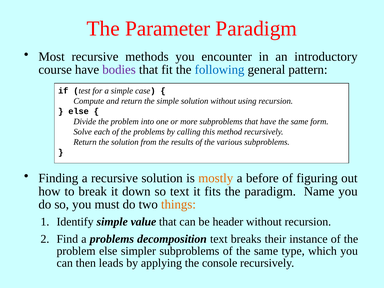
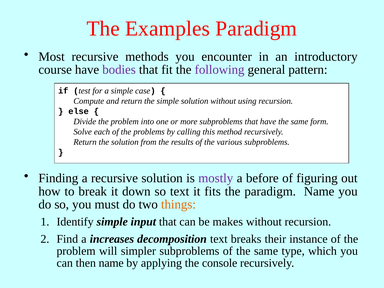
Parameter: Parameter -> Examples (168, 29)
following colour: blue -> purple (220, 70)
mostly colour: orange -> purple (216, 178)
value: value -> input (143, 222)
header: header -> makes (228, 222)
a problems: problems -> increases (112, 239)
problem else: else -> will (108, 251)
then leads: leads -> name (111, 263)
